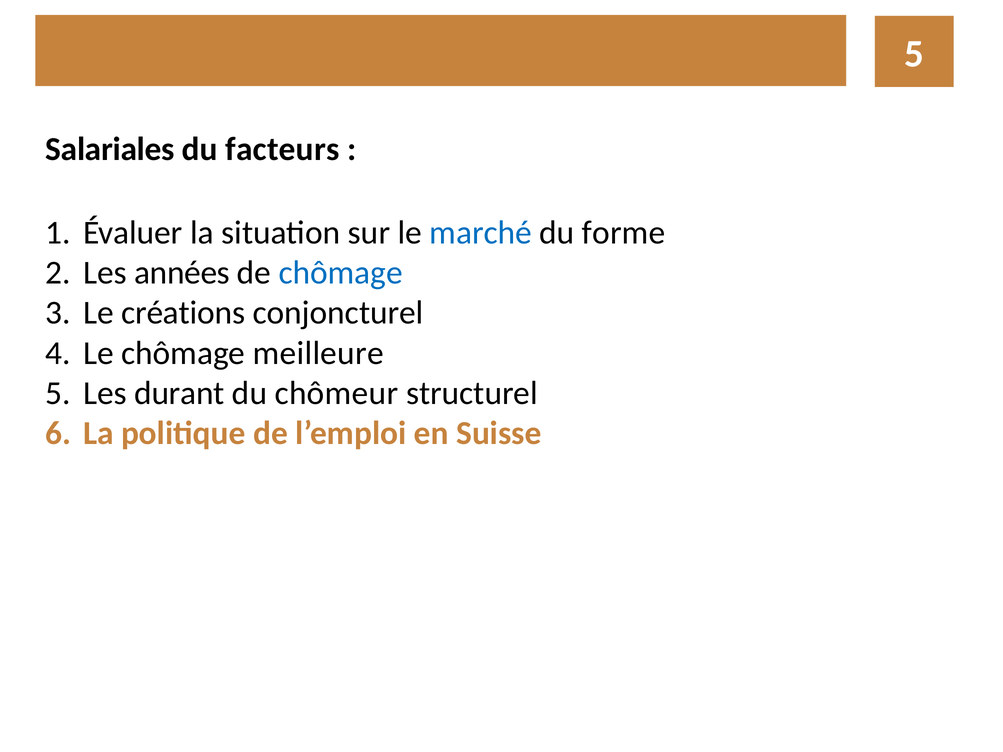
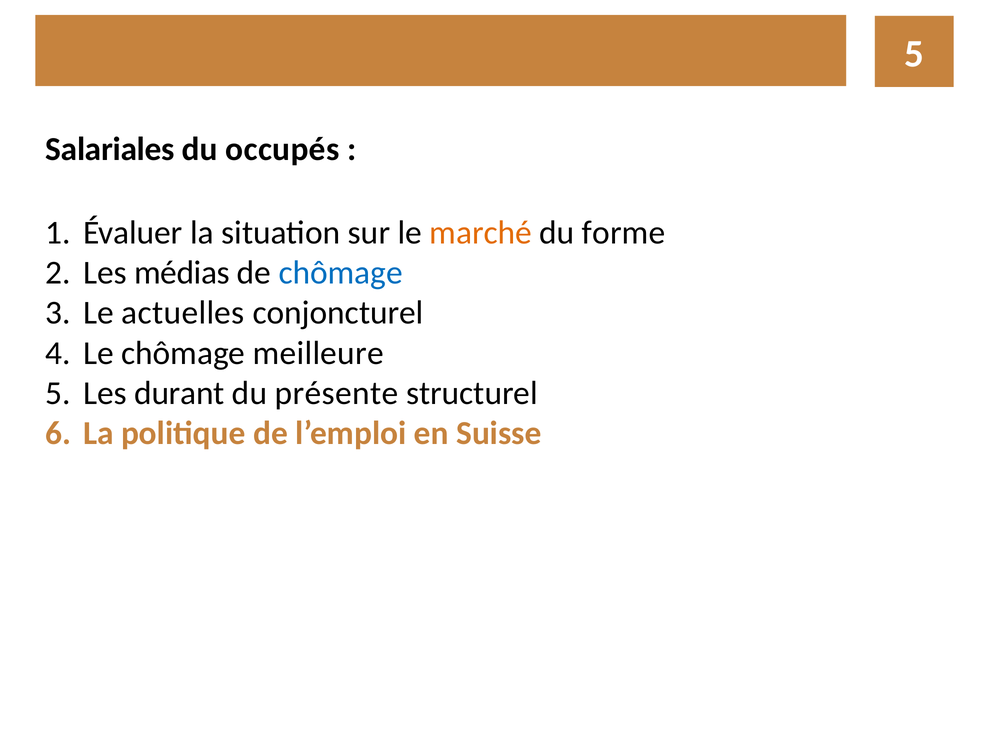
facteurs: facteurs -> occupés (282, 149)
marché colour: blue -> orange (481, 233)
années: années -> médias (182, 273)
créations: créations -> actuelles (183, 313)
chômeur: chômeur -> présente (337, 393)
